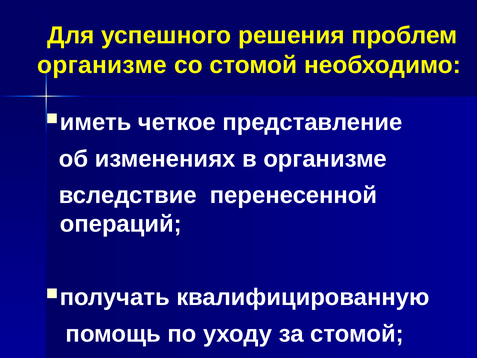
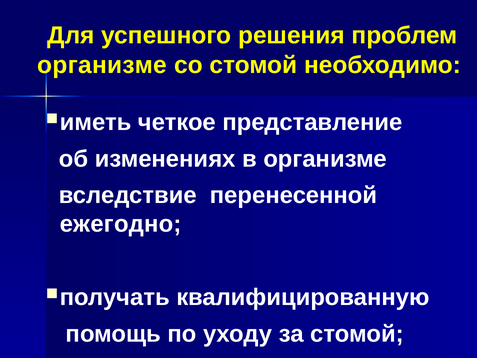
операций: операций -> ежегодно (121, 224)
